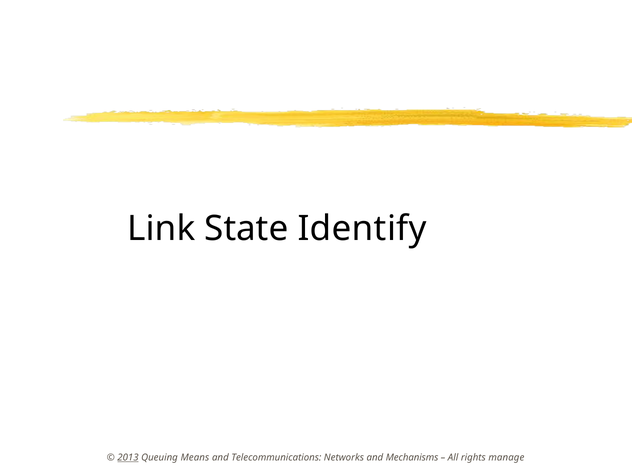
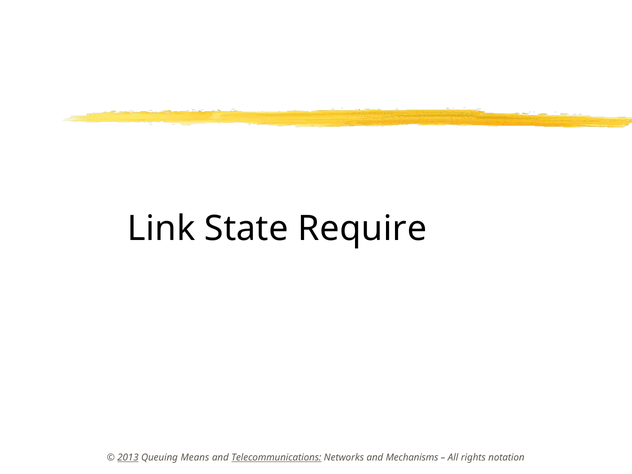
Identify: Identify -> Require (362, 229)
Telecommunications underline: none -> present (276, 458)
manage: manage -> notation (506, 458)
